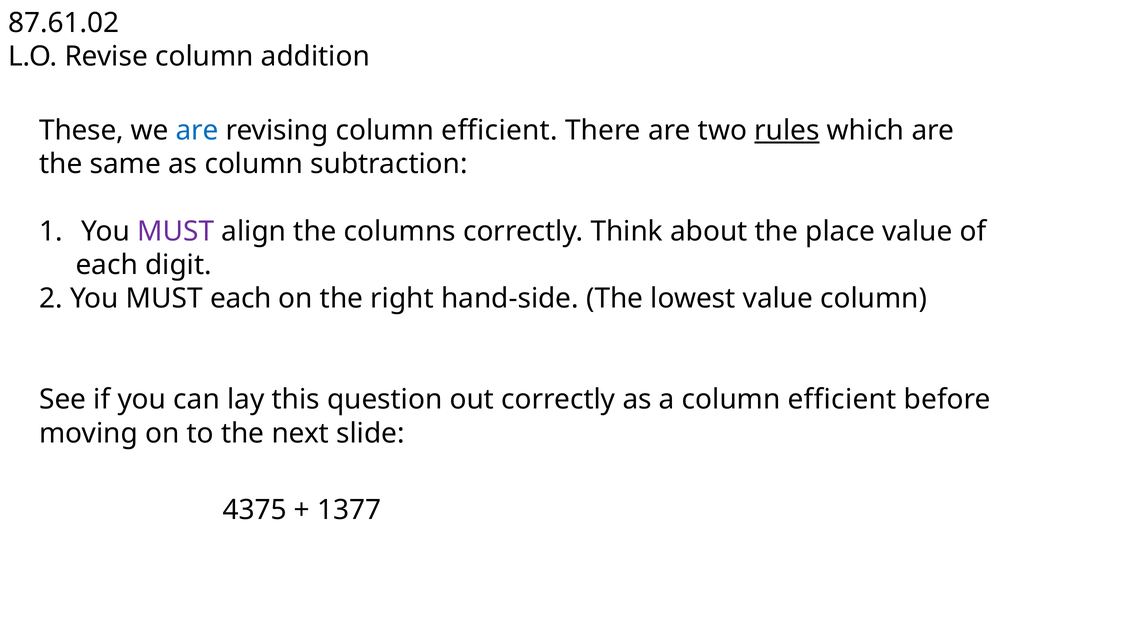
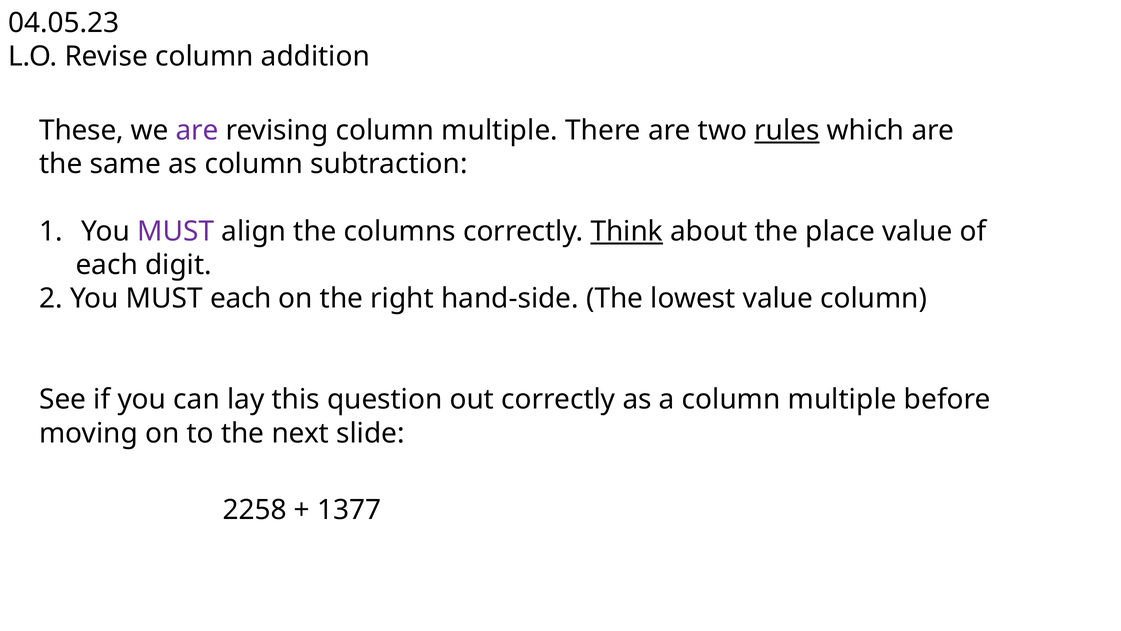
87.61.02: 87.61.02 -> 04.05.23 (64, 23)
are colour: blue -> purple (197, 130)
revising column efficient: efficient -> multiple (500, 130)
Think underline: none -> present (627, 231)
a column efficient: efficient -> multiple (842, 399)
4375: 4375 -> 2258 (255, 509)
